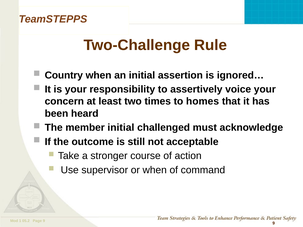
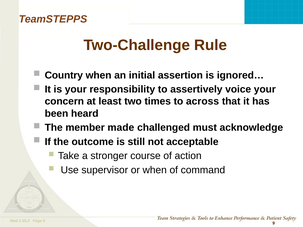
homes: homes -> across (203, 102)
member initial: initial -> made (121, 128)
